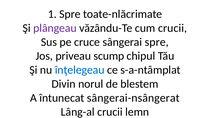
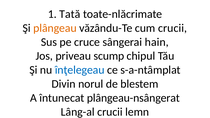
1 Spre: Spre -> Tată (70, 14)
plângeau colour: purple -> orange (55, 28)
sângerai spre: spre -> hain (157, 42)
sângerai-nsângerat: sângerai-nsângerat -> plângeau-nsângerat (133, 98)
